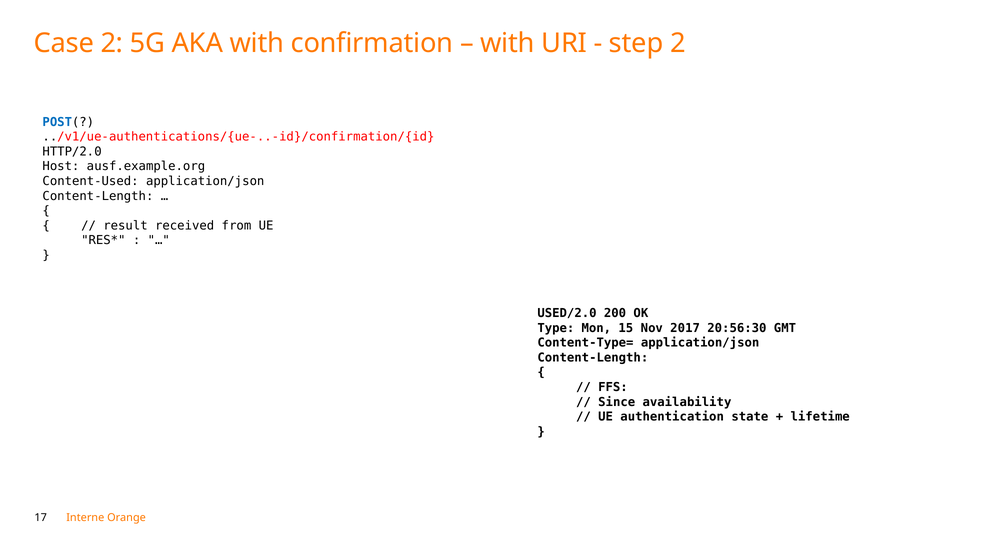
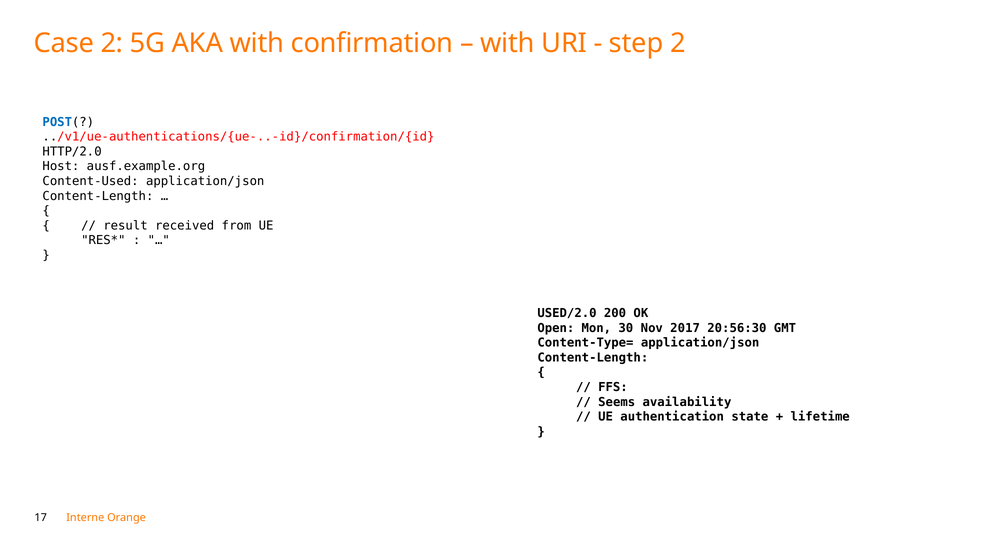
Type: Type -> Open (556, 328)
15: 15 -> 30 (626, 328)
Since: Since -> Seems (617, 402)
